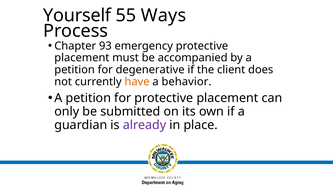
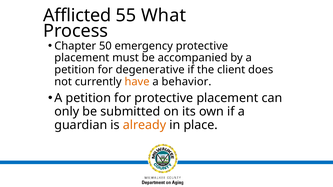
Yourself: Yourself -> Afflicted (77, 15)
Ways: Ways -> What (164, 15)
93: 93 -> 50 (105, 46)
already colour: purple -> orange (145, 125)
